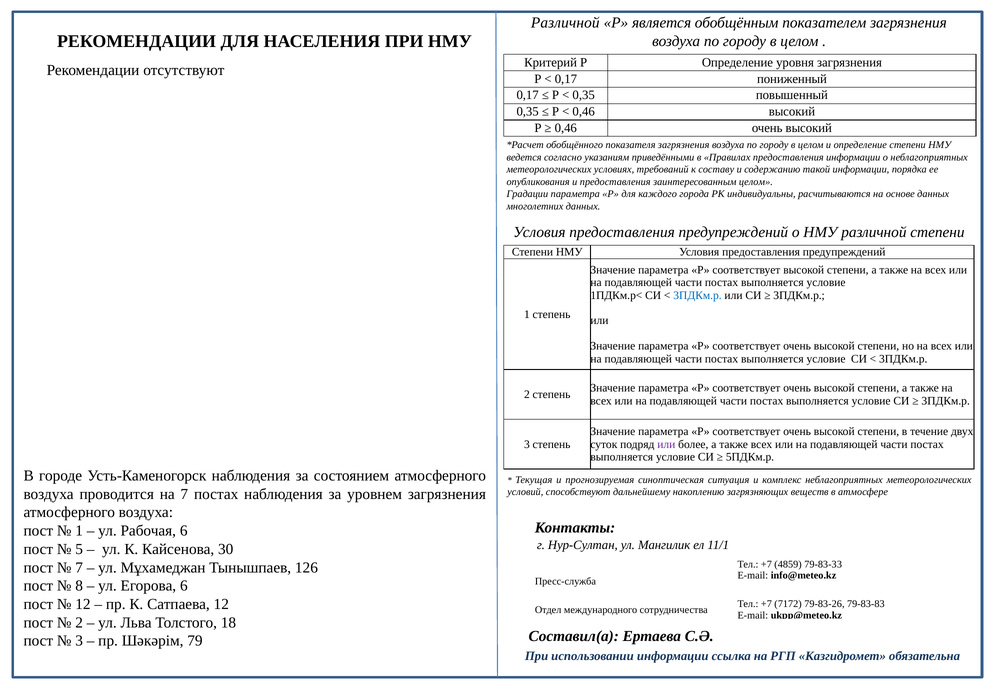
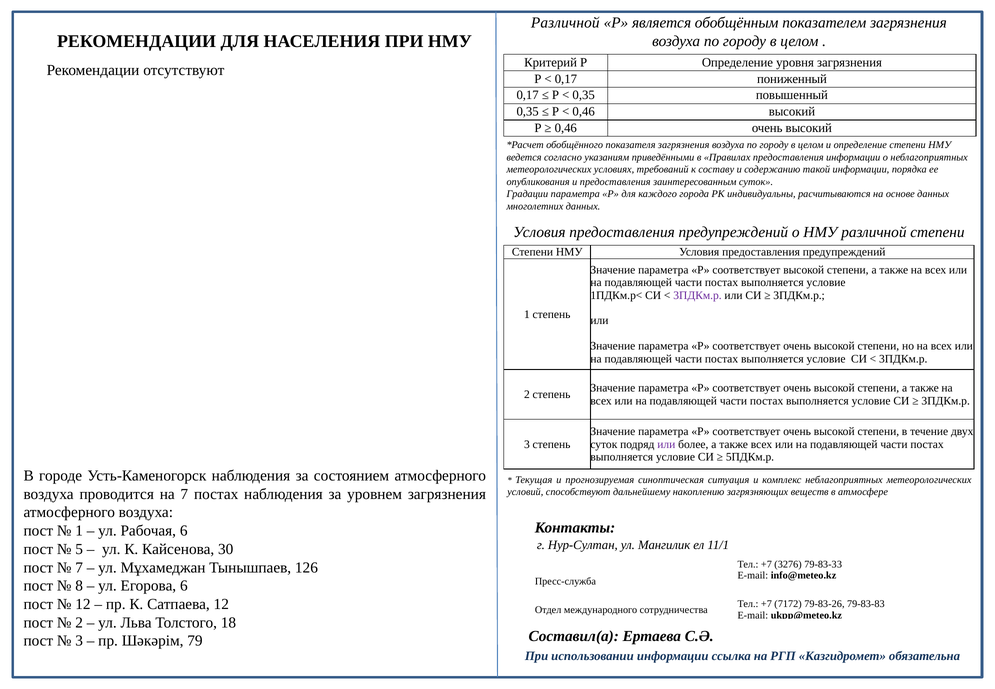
заинтересованным целом: целом -> суток (756, 182)
3ПДКм.р colour: blue -> purple (698, 295)
4859: 4859 -> 3276 (788, 564)
